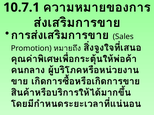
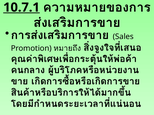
10.7.1 underline: none -> present (21, 7)
